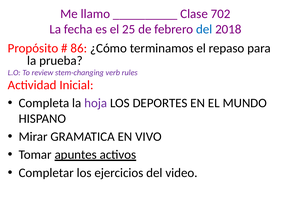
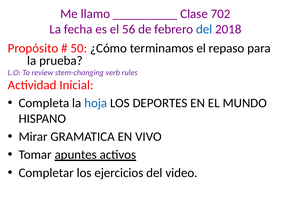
25: 25 -> 56 (129, 29)
86: 86 -> 50 (79, 48)
hoja colour: purple -> blue (96, 103)
